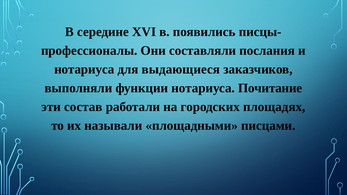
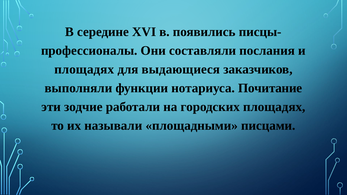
нотариуса: нотариуса -> площадях (84, 69)
состав: состав -> зодчие (83, 107)
